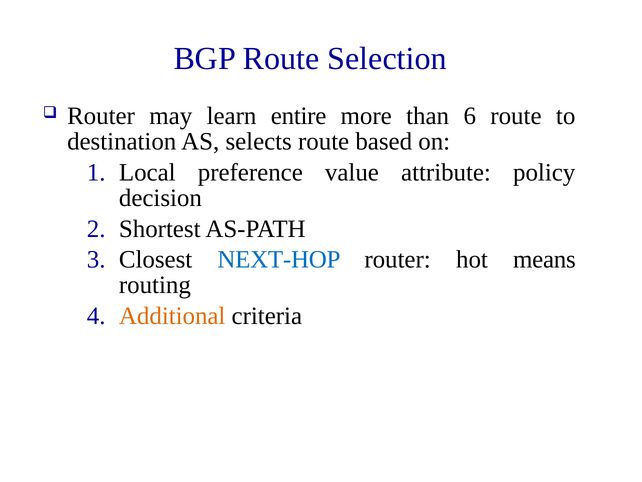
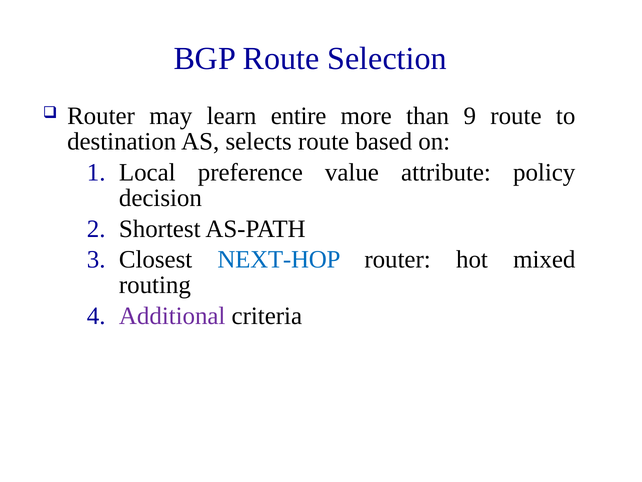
6: 6 -> 9 (470, 116)
means: means -> mixed (544, 259)
Additional colour: orange -> purple (172, 316)
